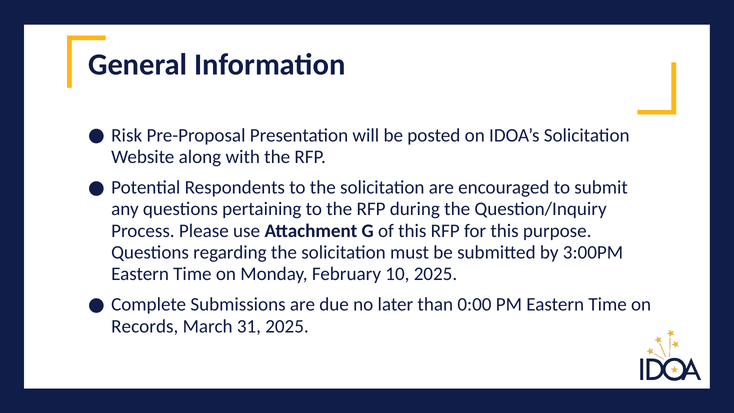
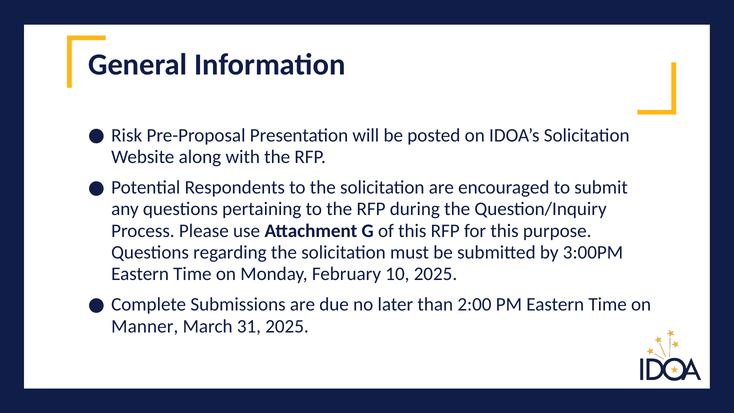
0:00: 0:00 -> 2:00 (474, 305)
Records: Records -> Manner (145, 326)
